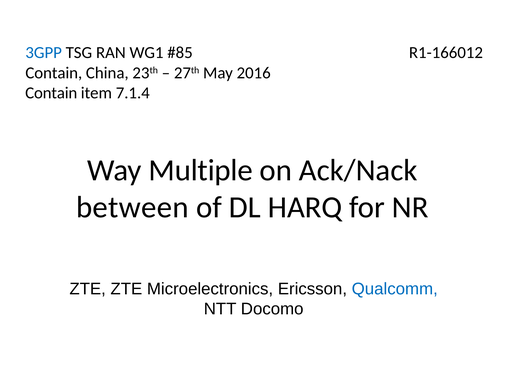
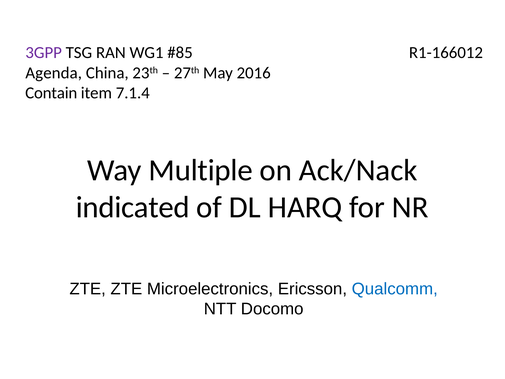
3GPP colour: blue -> purple (44, 53)
Contain: Contain -> Agenda (54, 73)
between: between -> indicated (133, 207)
